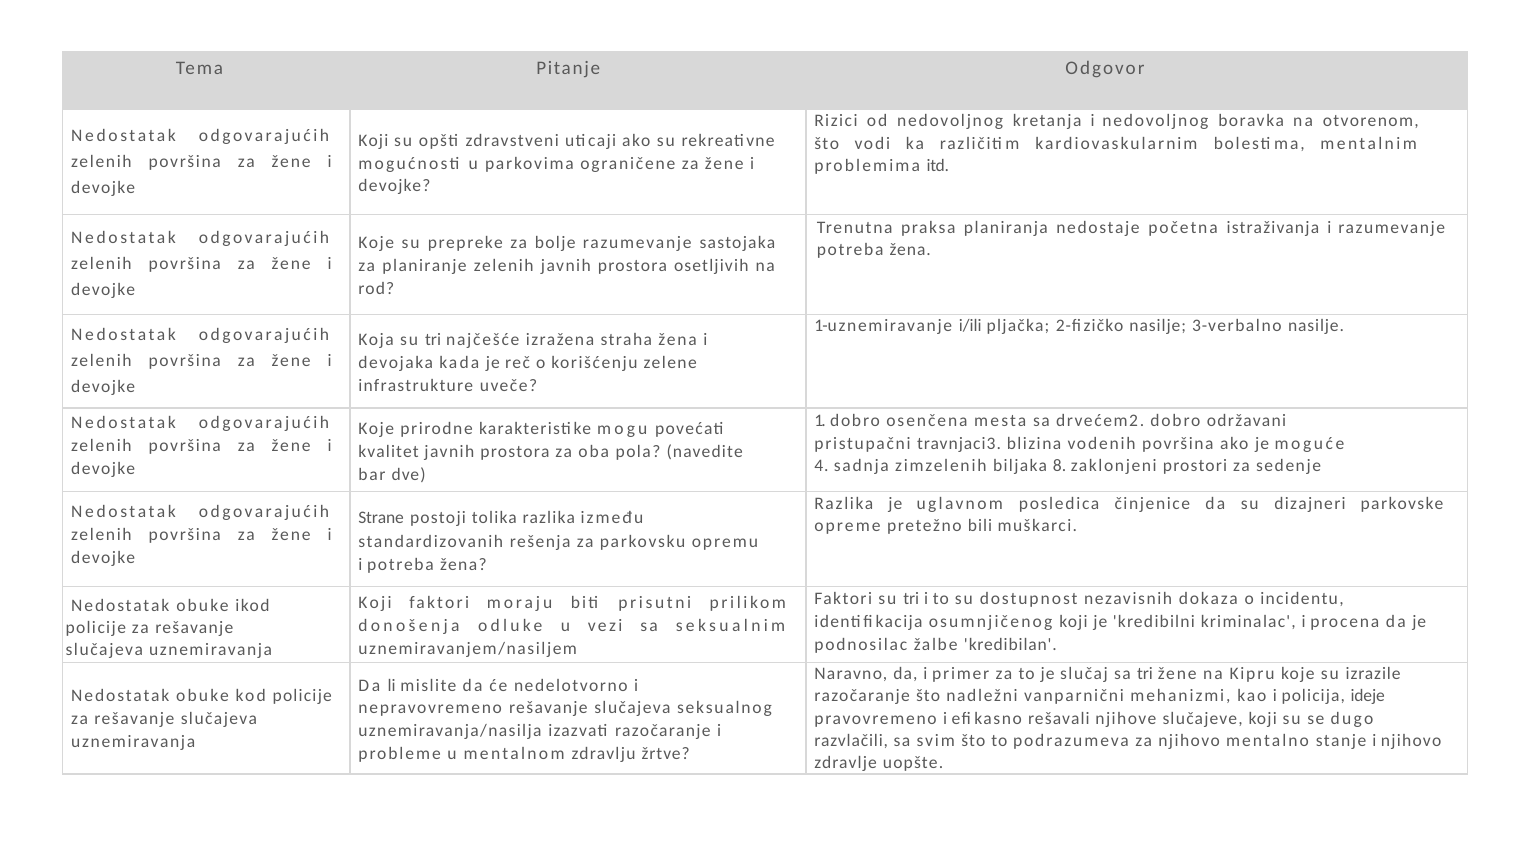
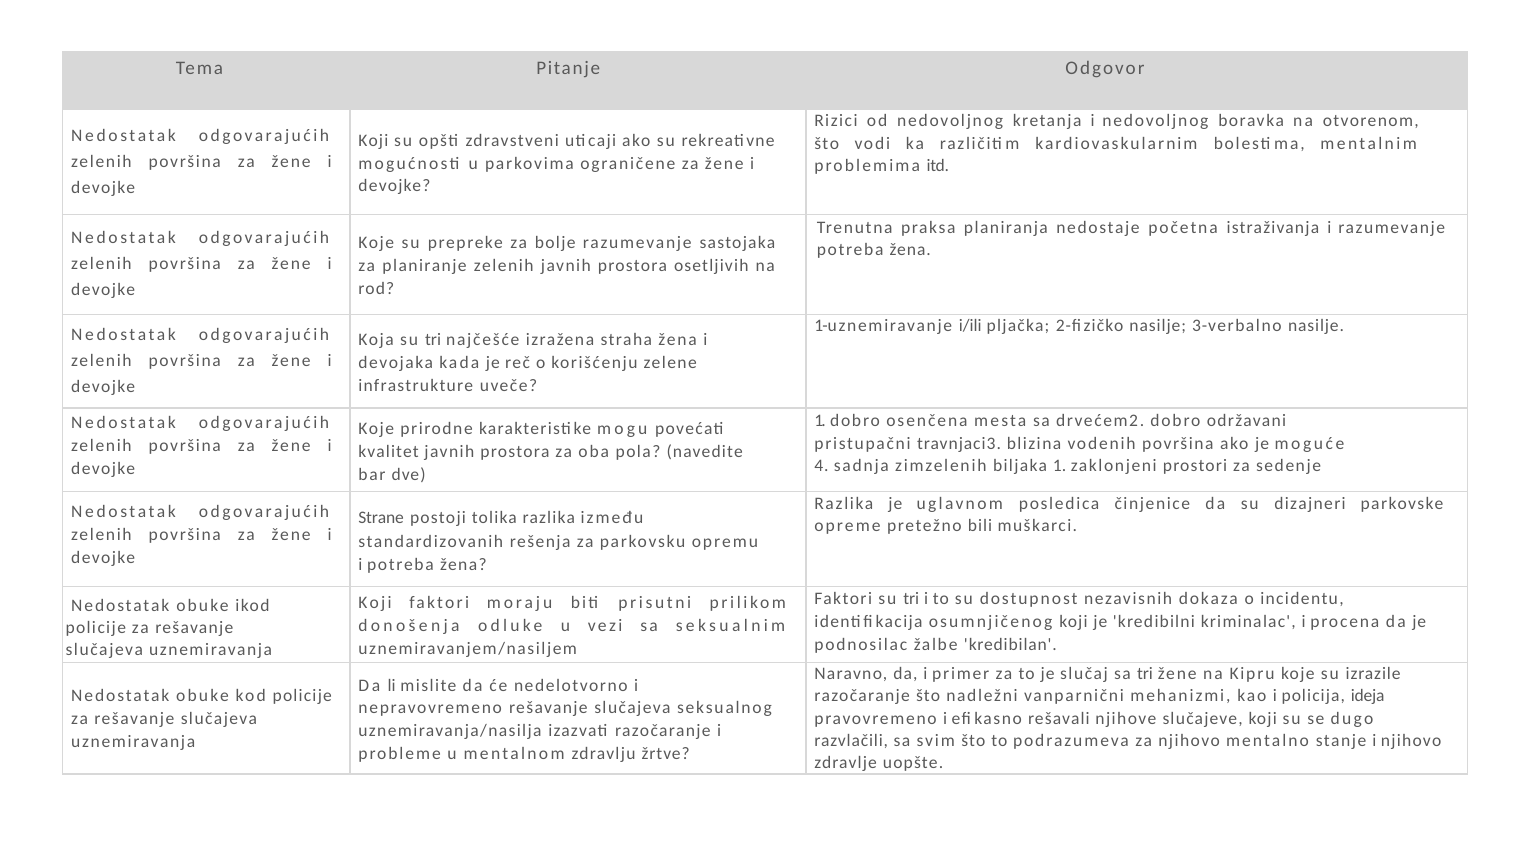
biljaka 8: 8 -> 1 (1060, 465)
ideje: ideje -> ideja (1368, 696)
